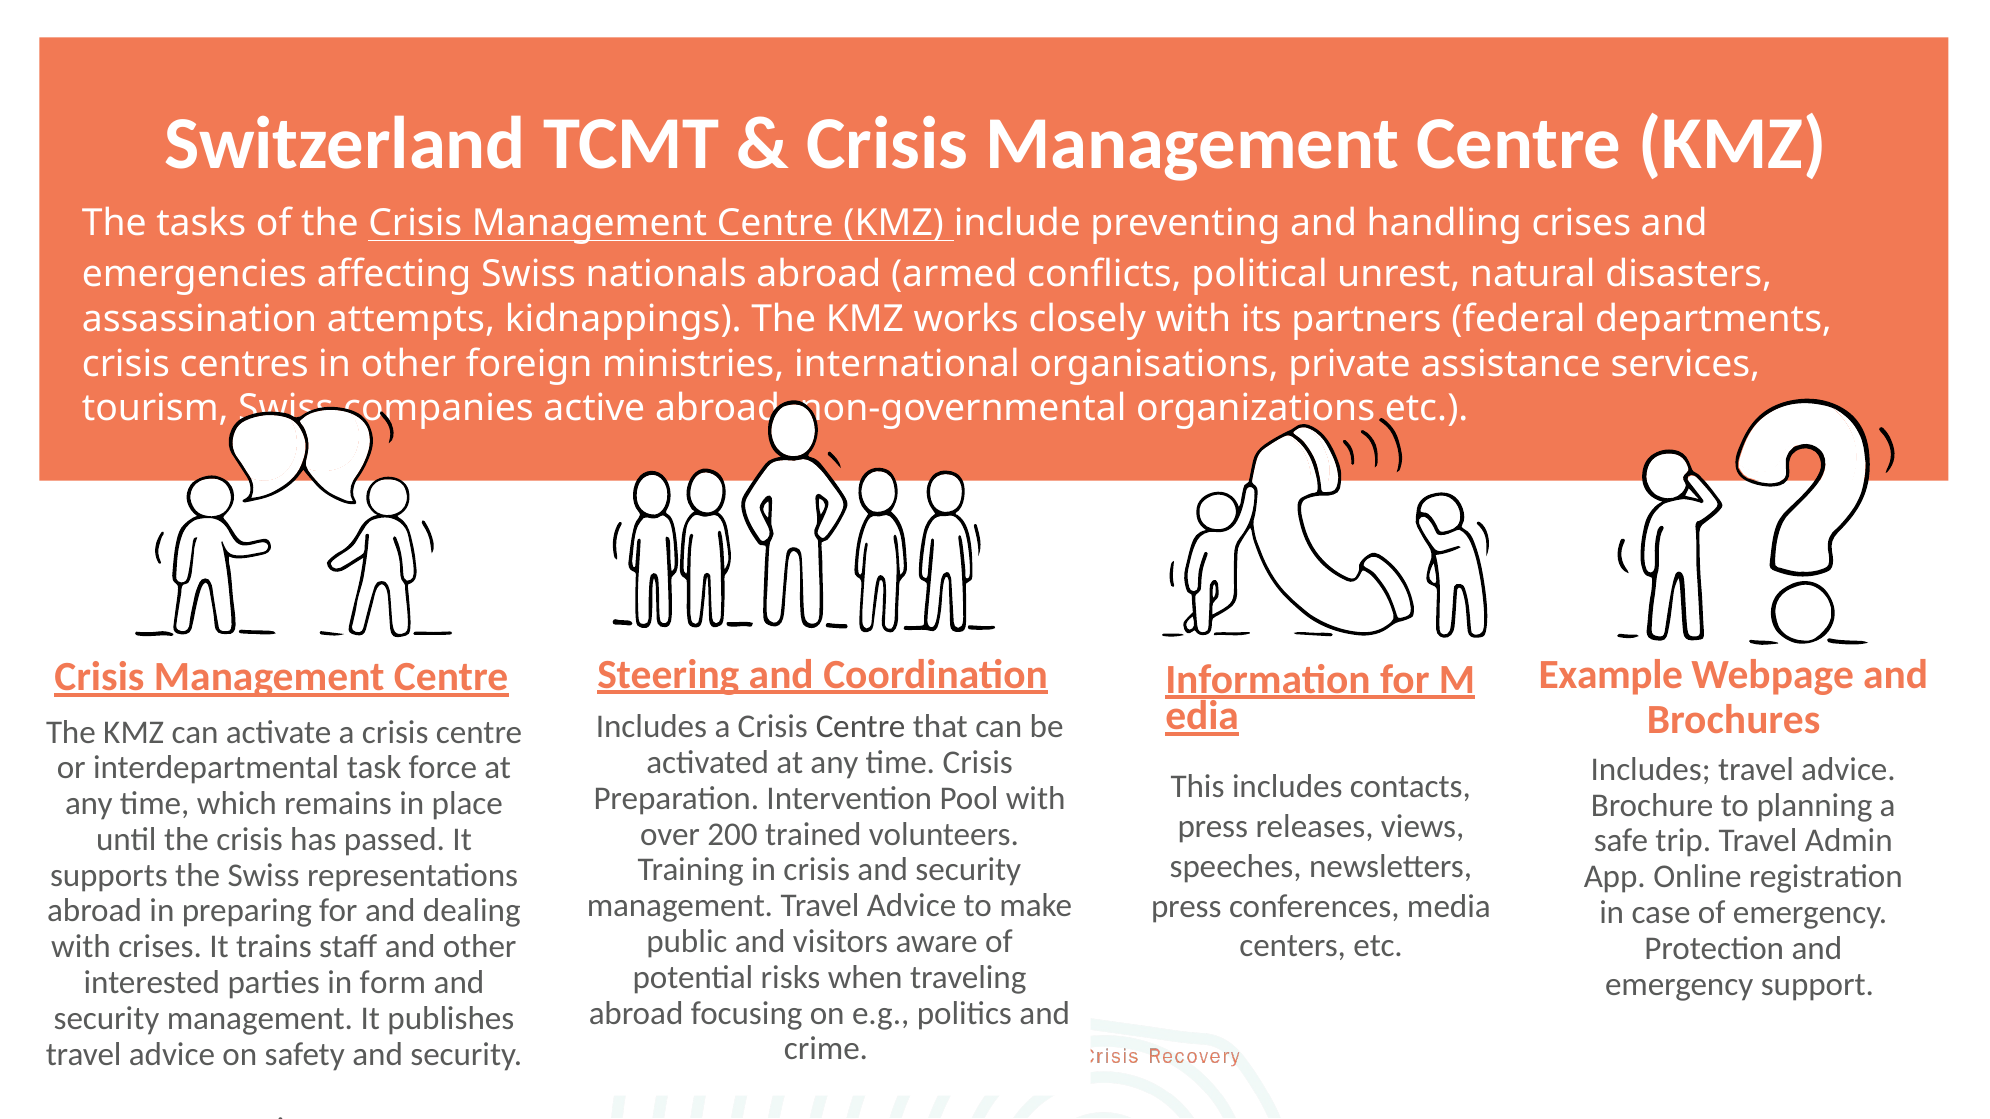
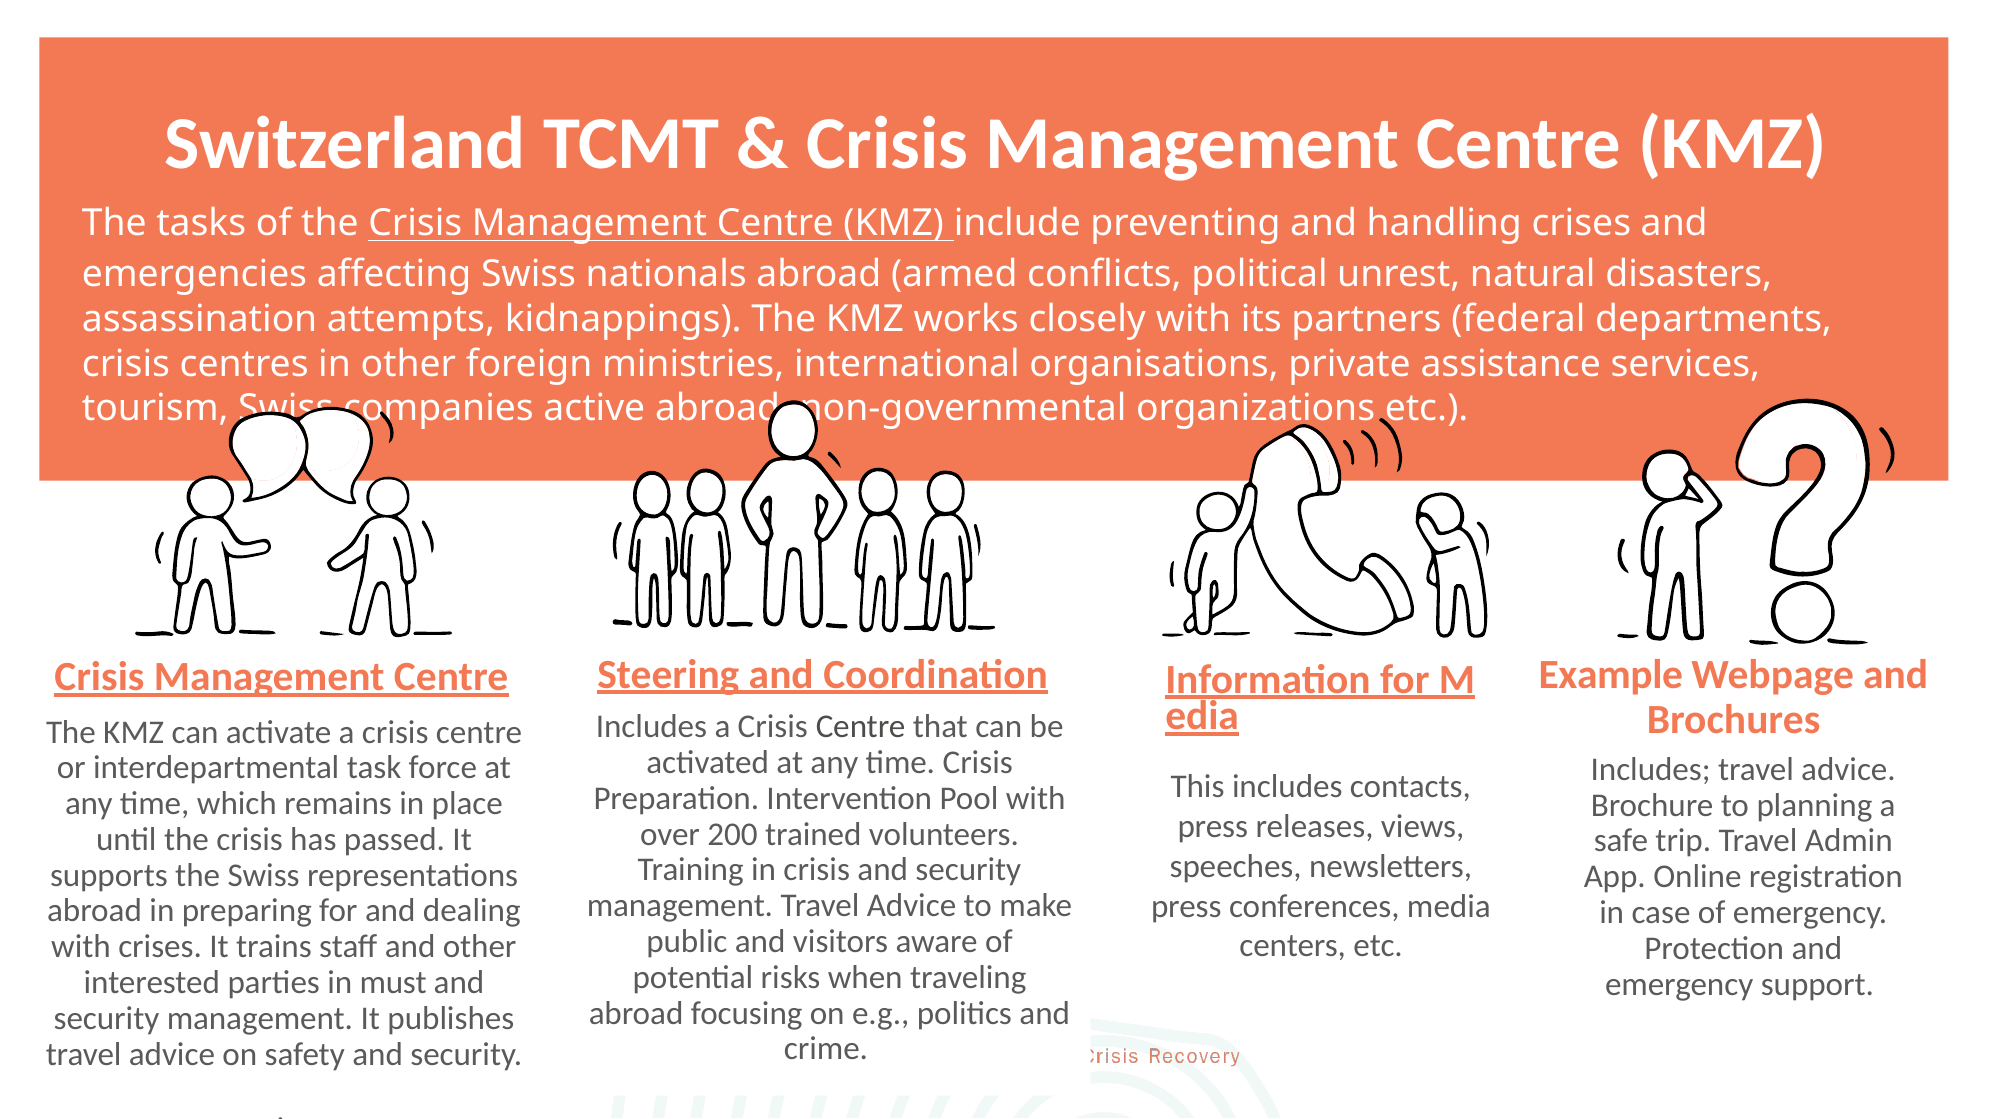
form: form -> must (393, 983)
